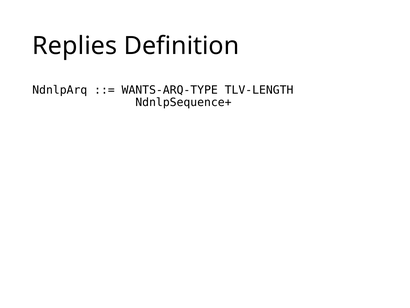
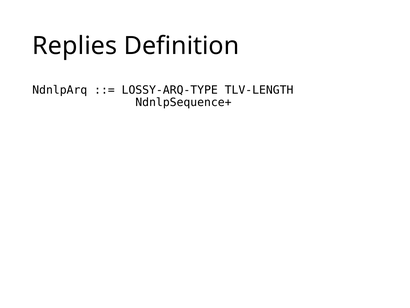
WANTS-ARQ-TYPE: WANTS-ARQ-TYPE -> LOSSY-ARQ-TYPE (170, 90)
